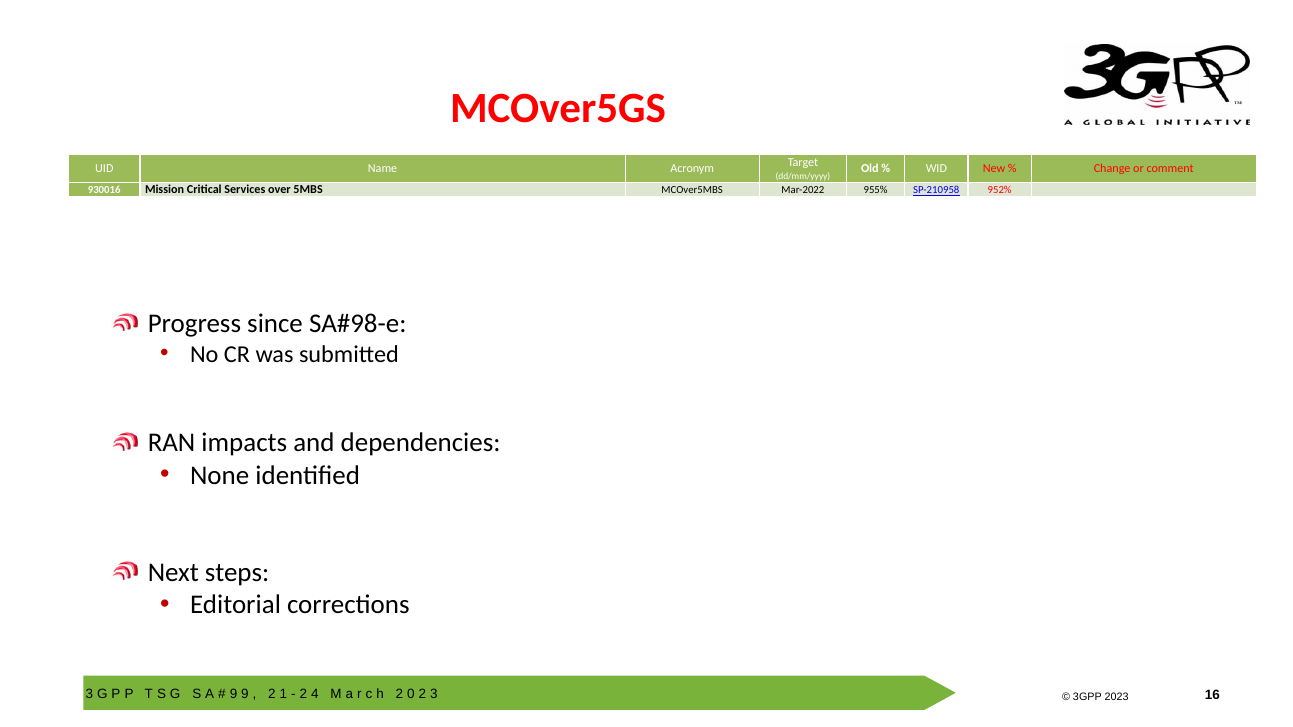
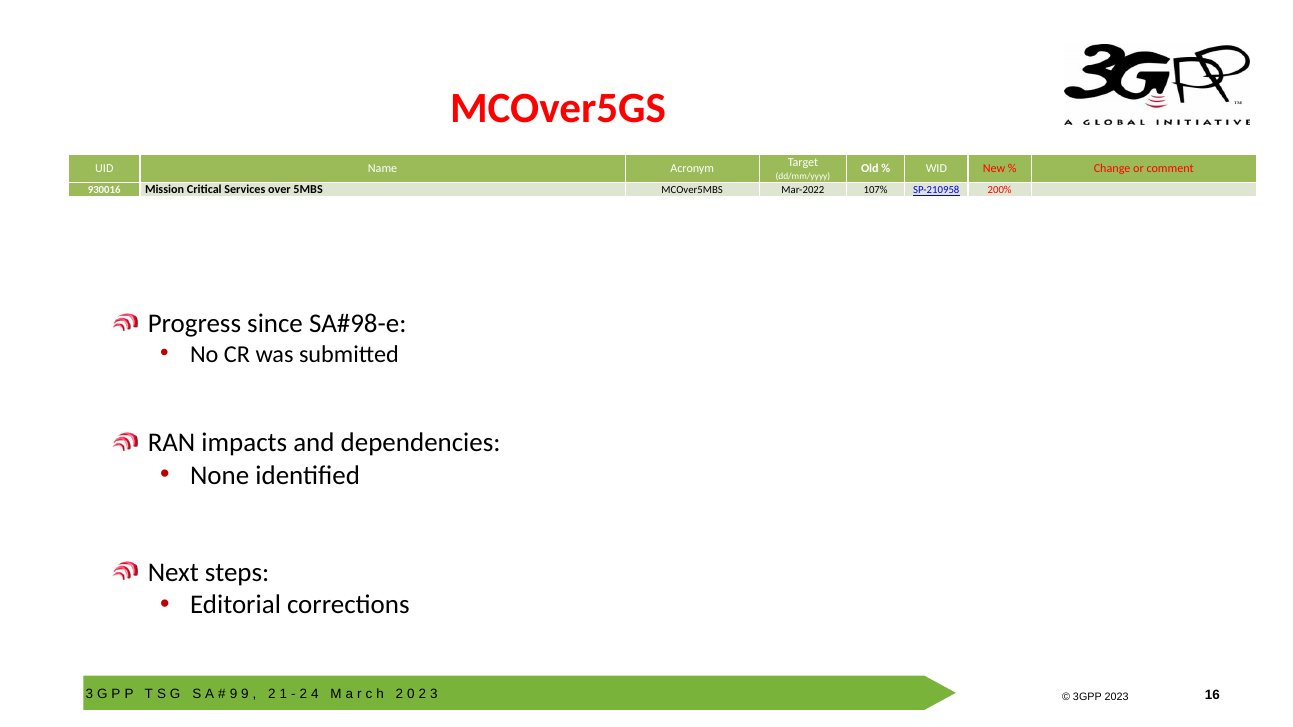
955%: 955% -> 107% (876, 191)
952%: 952% -> 200% (1000, 190)
